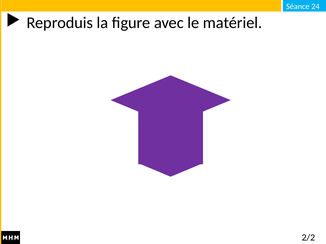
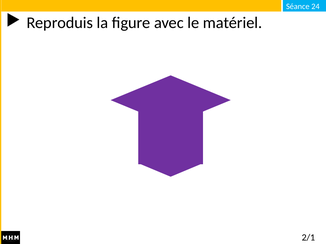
2/2: 2/2 -> 2/1 (308, 238)
